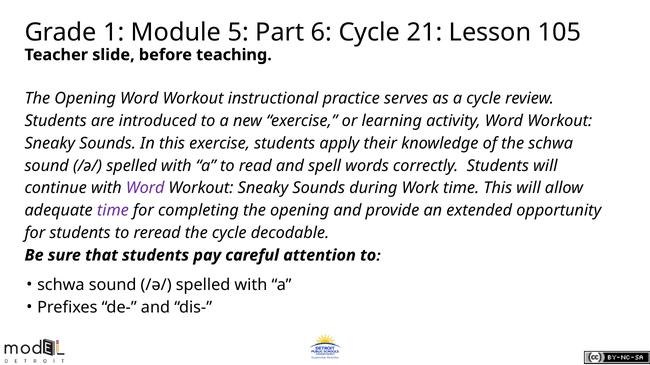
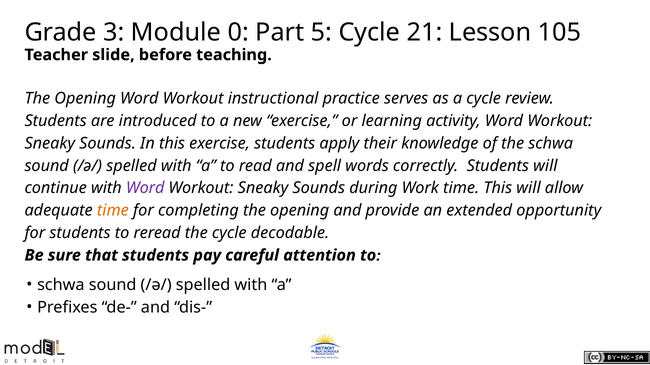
1: 1 -> 3 (114, 32)
5: 5 -> 0 (238, 32)
6: 6 -> 5 (321, 32)
time colour: purple -> orange (113, 211)
